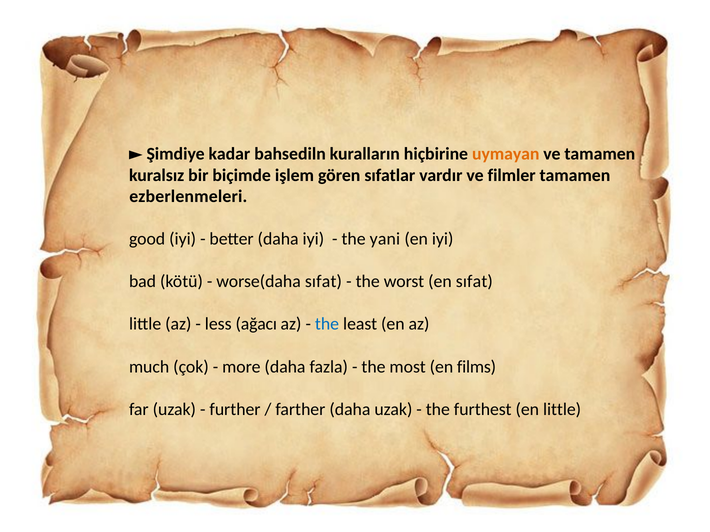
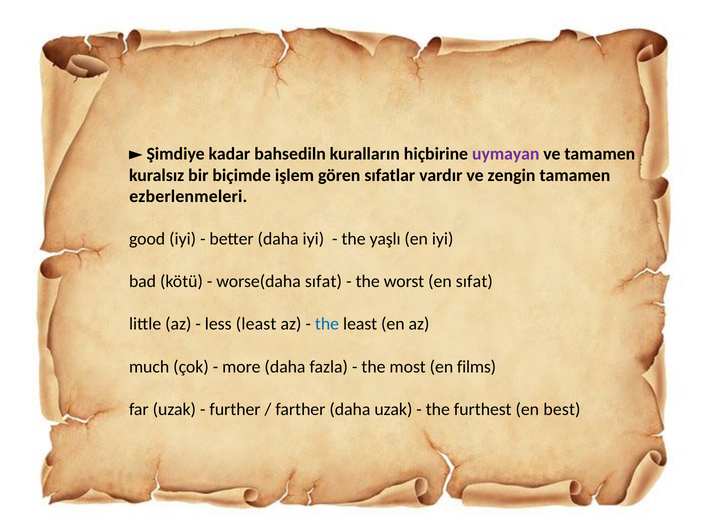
uymayan colour: orange -> purple (506, 154)
filmler: filmler -> zengin (512, 175)
yani: yani -> yaşlı (385, 239)
less ağacı: ağacı -> least (256, 324)
en little: little -> best (562, 410)
